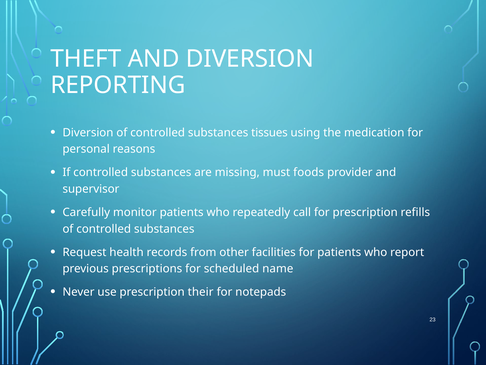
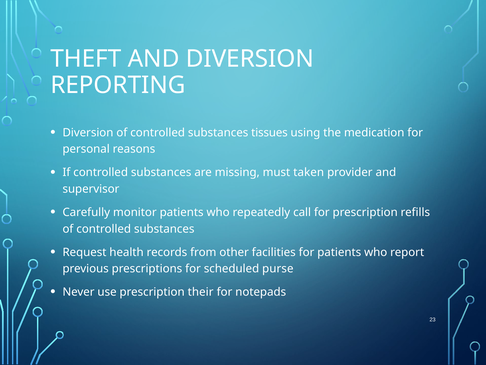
foods: foods -> taken (309, 172)
name: name -> purse (278, 268)
